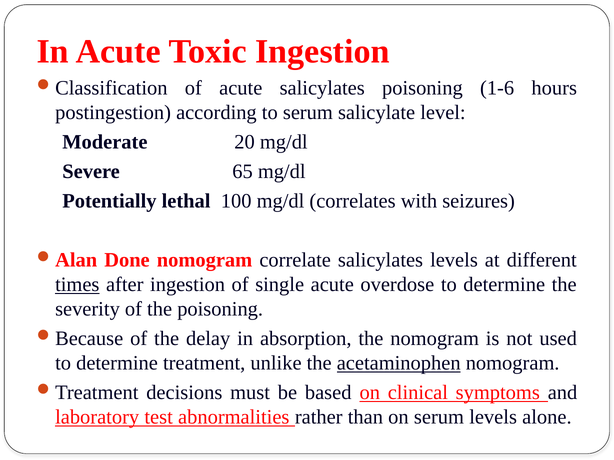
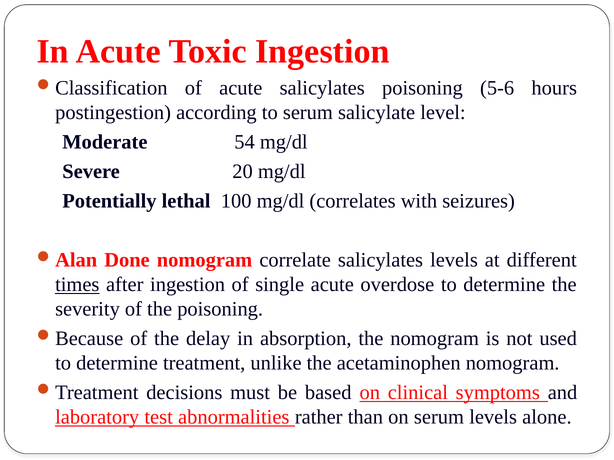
1-6: 1-6 -> 5-6 (497, 88)
20: 20 -> 54 (245, 142)
65: 65 -> 20 (243, 172)
acetaminophen underline: present -> none (399, 364)
